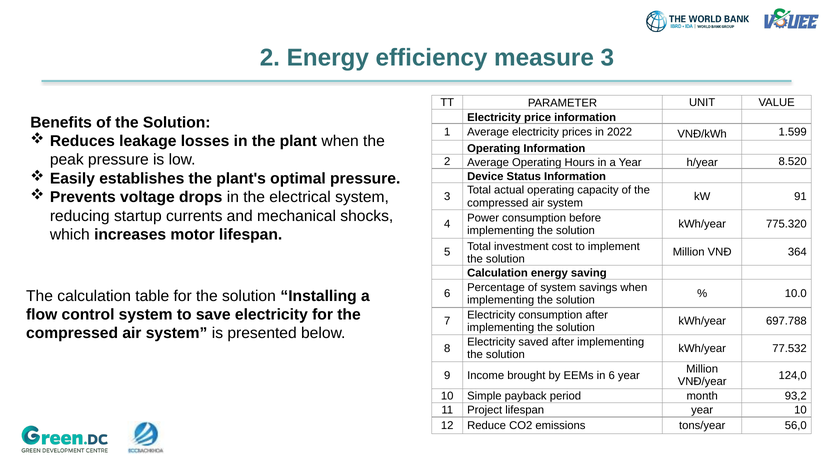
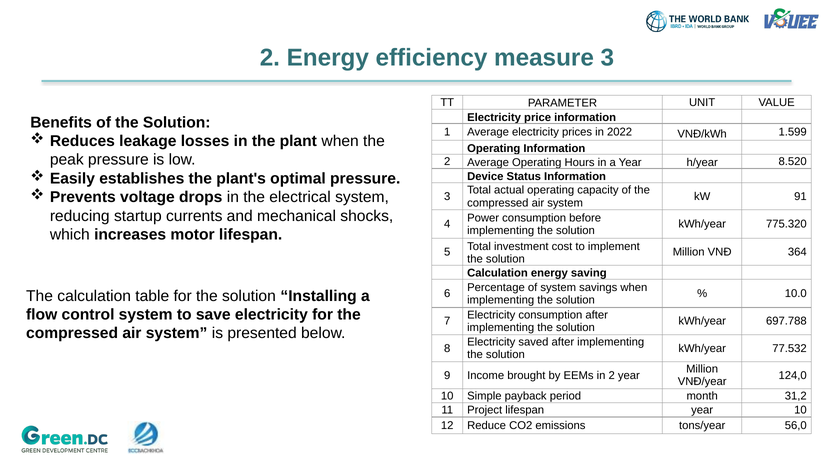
in 6: 6 -> 2 (612, 376)
93,2: 93,2 -> 31,2 (796, 397)
